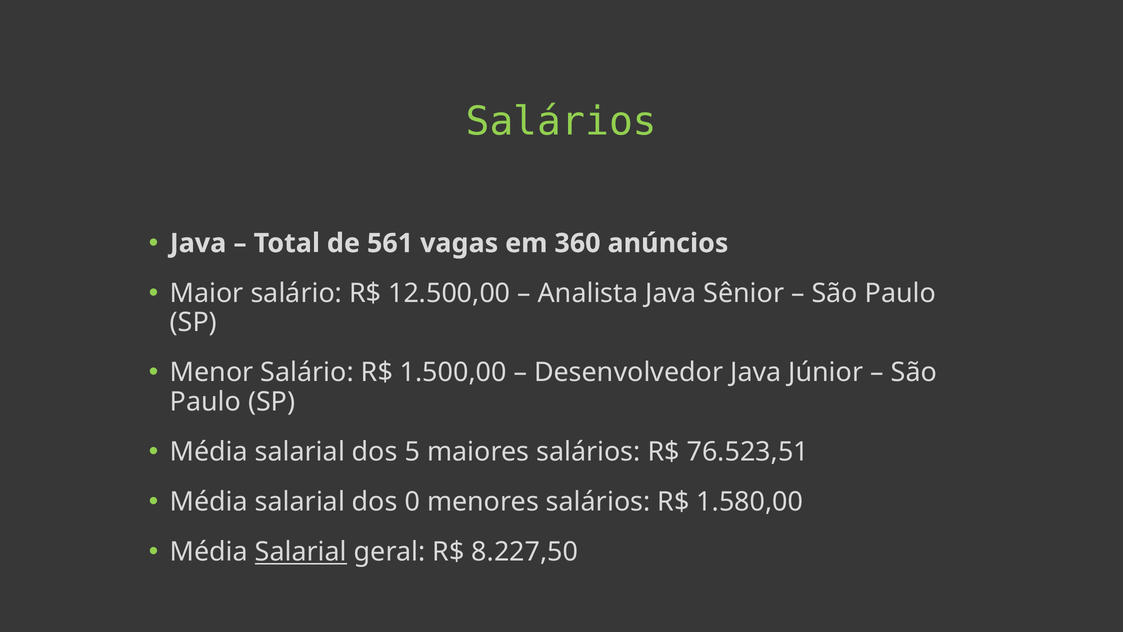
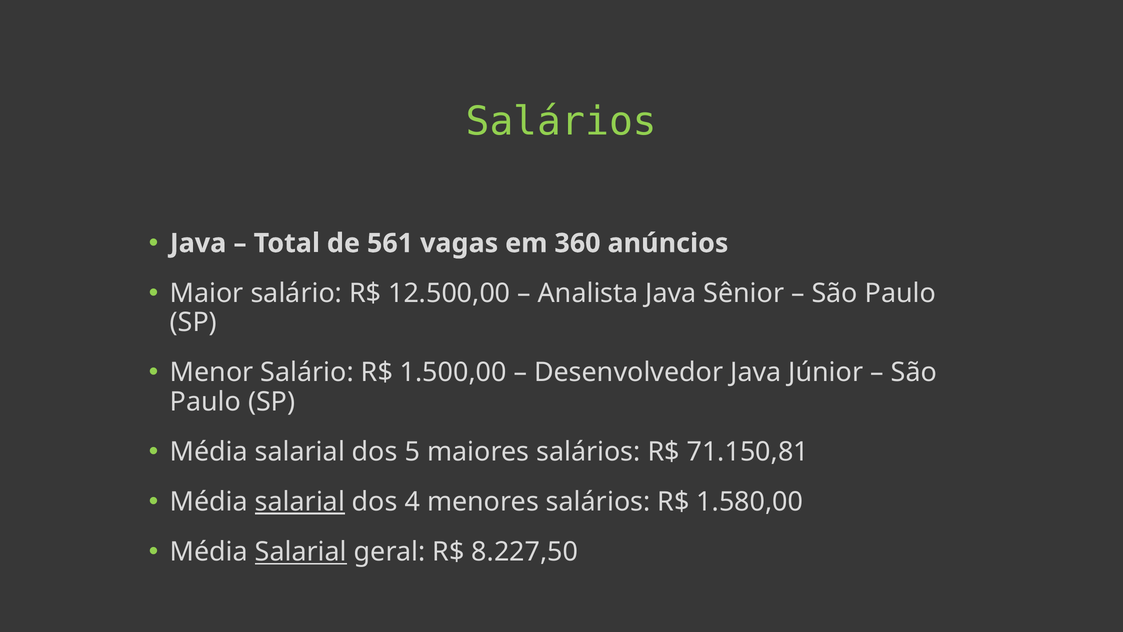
76.523,51: 76.523,51 -> 71.150,81 (748, 452)
salarial underline: none -> present (300, 502)
0: 0 -> 4 (412, 502)
